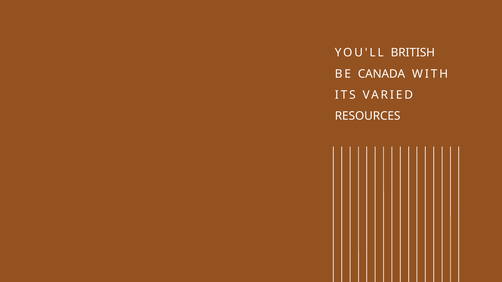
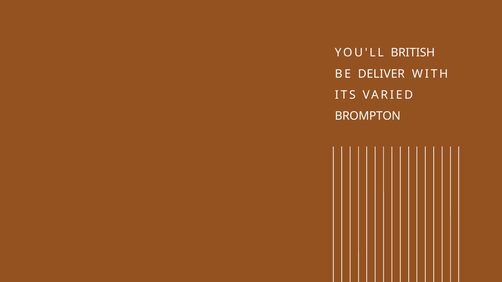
CANADA: CANADA -> DELIVER (381, 74)
RESOURCES: RESOURCES -> BROMPTON (368, 116)
